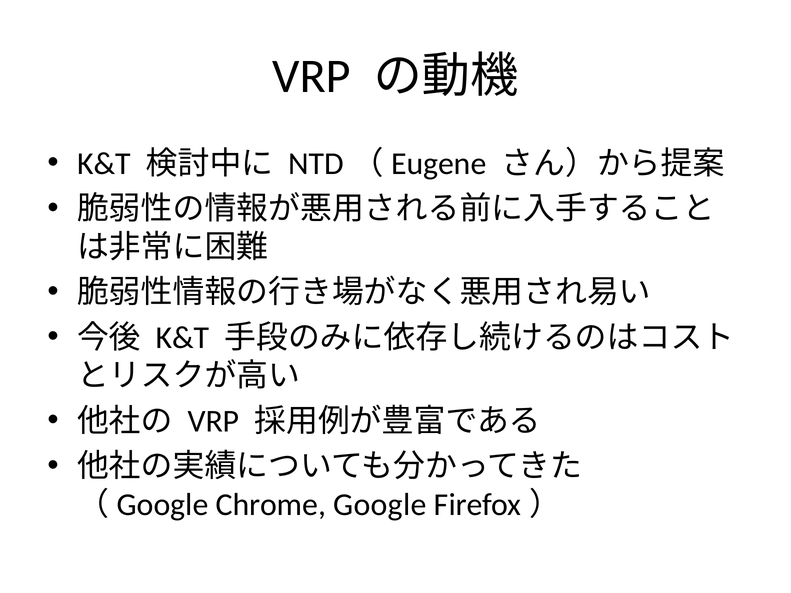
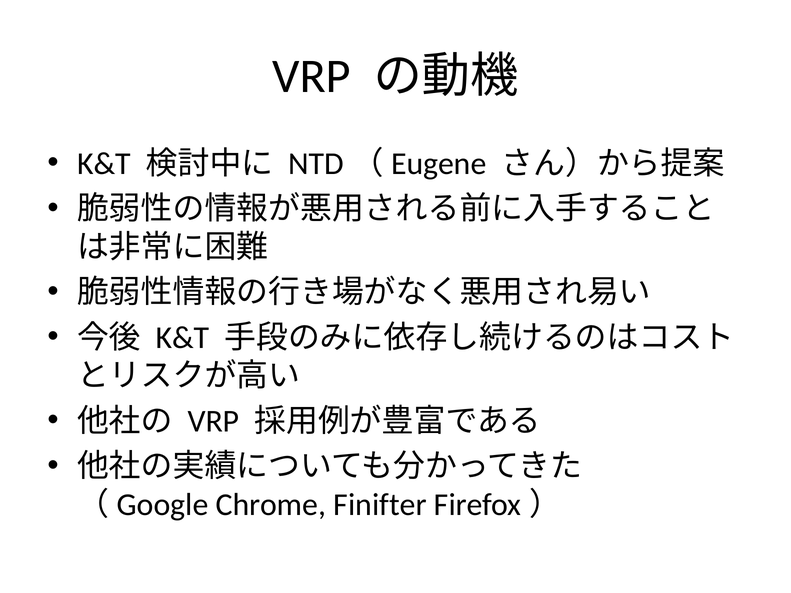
Google: Google -> Finifter (380, 505)
